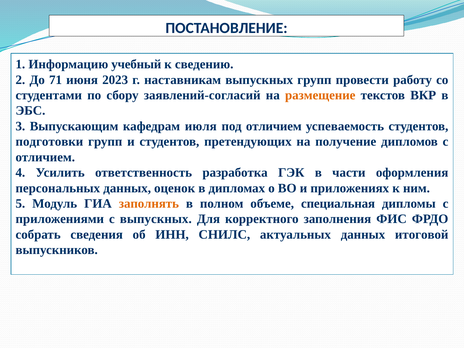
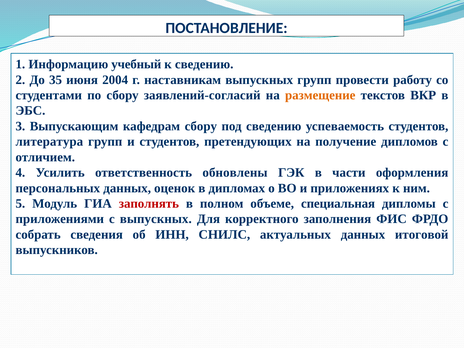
71: 71 -> 35 (56, 80)
2023: 2023 -> 2004 (115, 80)
кафедрам июля: июля -> сбору (201, 126)
под отличием: отличием -> сведению (274, 126)
подготовки: подготовки -> литература (49, 142)
разработка: разработка -> обновлены (235, 173)
заполнять colour: orange -> red (149, 204)
